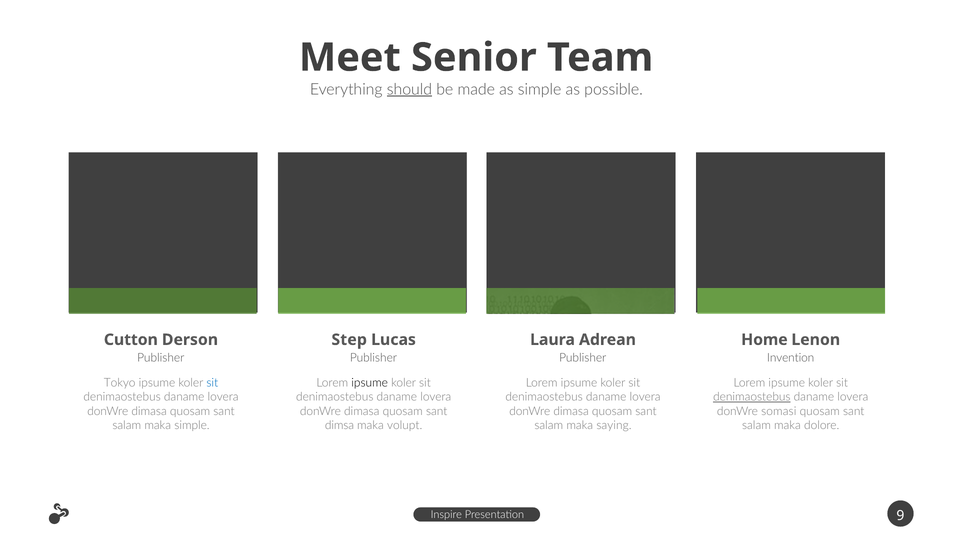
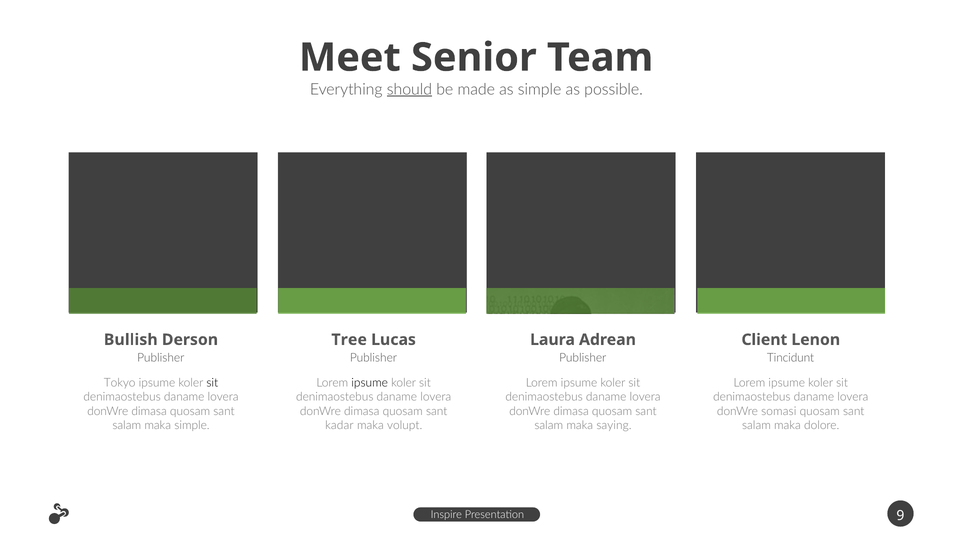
Cutton: Cutton -> Bullish (131, 340)
Step: Step -> Tree (349, 340)
Home: Home -> Client (764, 340)
Invention: Invention -> Tincidunt (791, 358)
sit colour: blue -> black (212, 383)
denimaostebus underline: present -> none (752, 397)
dimsa: dimsa -> kadar (339, 426)
